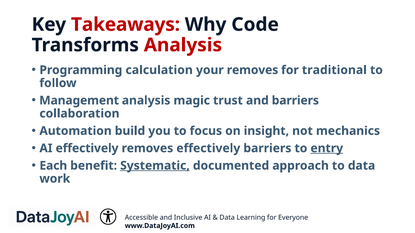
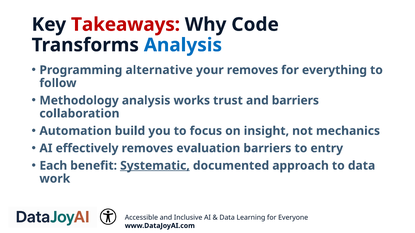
Analysis colour: red -> blue (183, 45)
calculation: calculation -> alternative (159, 70)
traditional: traditional -> everything (334, 70)
Management: Management -> Methodology (79, 101)
magic: magic -> works (192, 101)
removes effectively: effectively -> evaluation (208, 149)
entry underline: present -> none (327, 149)
